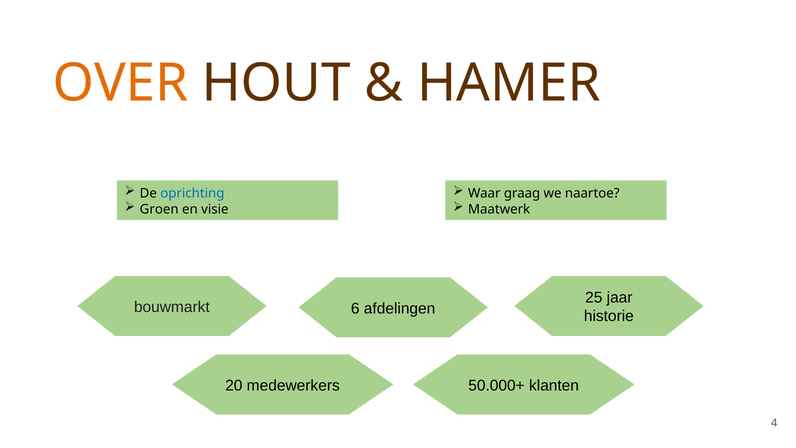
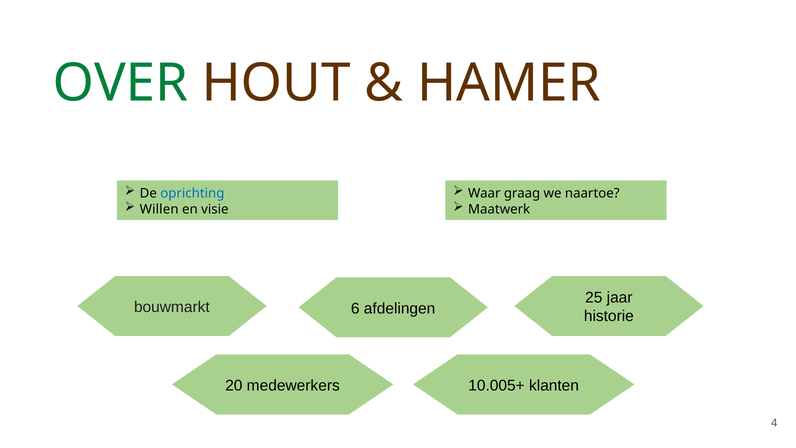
OVER colour: orange -> green (120, 83)
Groen: Groen -> Willen (159, 209)
50.000+: 50.000+ -> 10.005+ (496, 385)
